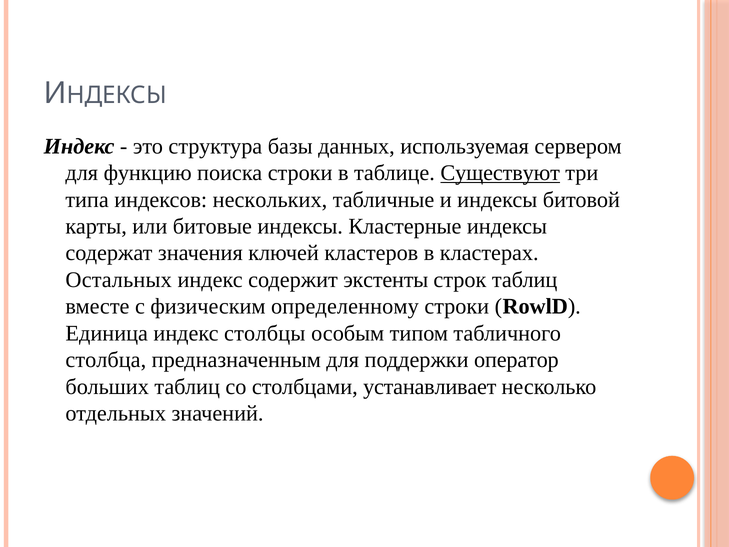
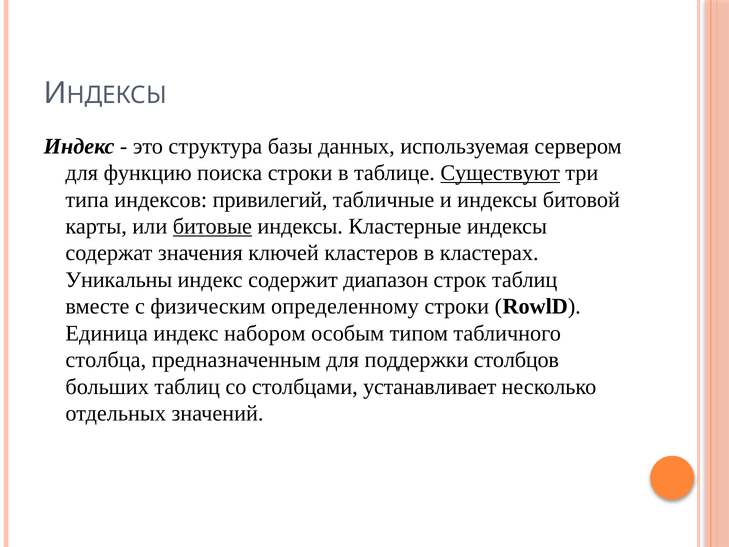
нескольких: нескольких -> привилегий (270, 200)
битовые underline: none -> present (212, 226)
Остальных: Остальных -> Уникальны (119, 280)
экстенты: экстенты -> диапазон (386, 280)
столбцы: столбцы -> набором (265, 333)
оператор: оператор -> столбцов (516, 360)
